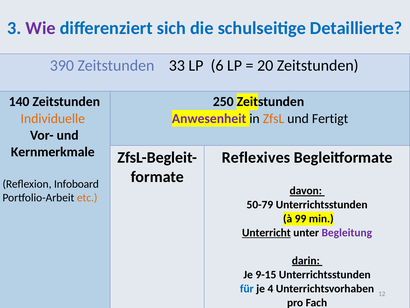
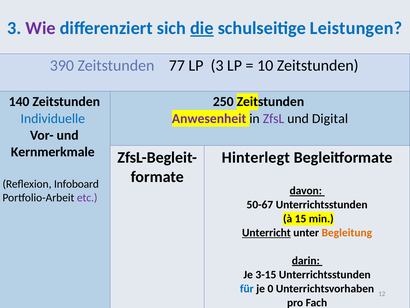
die underline: none -> present (202, 28)
Detaillierte: Detaillierte -> Leistungen (356, 28)
33: 33 -> 77 (177, 66)
LP 6: 6 -> 3 (217, 66)
20: 20 -> 10 (265, 66)
Individuelle colour: orange -> blue (53, 118)
ZfsL colour: orange -> purple (274, 118)
Fertigt: Fertigt -> Digital (330, 118)
Reflexives: Reflexives -> Hinterlegt (256, 157)
etc colour: orange -> purple (87, 198)
50-79: 50-79 -> 50-67 (260, 204)
99: 99 -> 15 (301, 218)
Begleitung colour: purple -> orange (347, 232)
9-15: 9-15 -> 3-15 (266, 274)
4: 4 -> 0 (270, 288)
